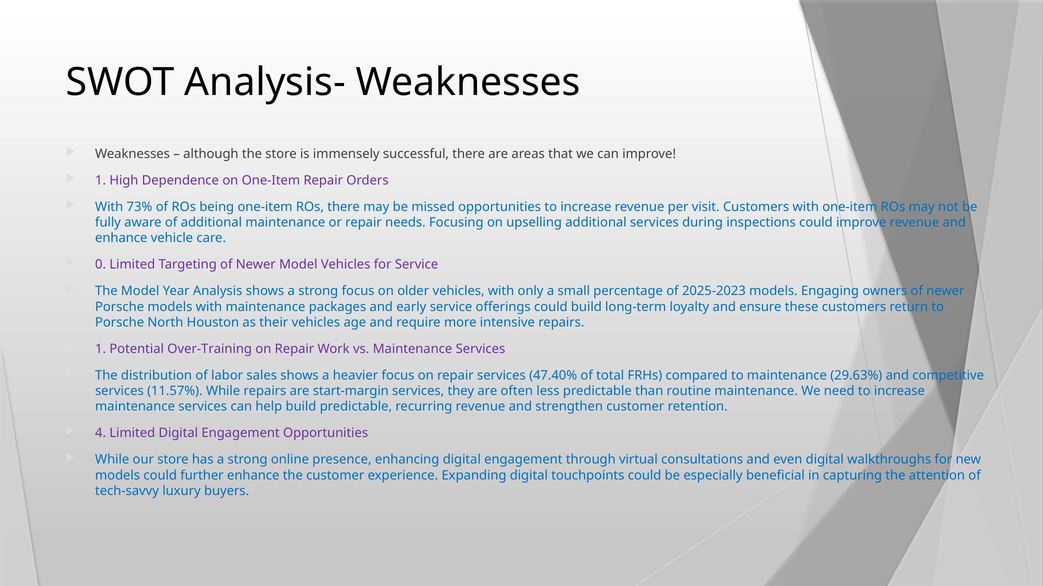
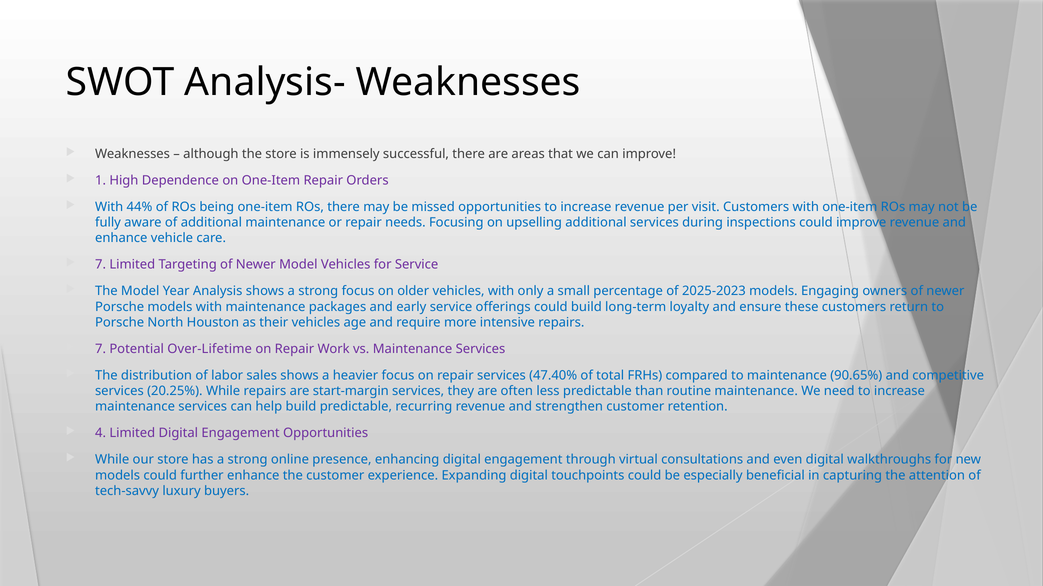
73%: 73% -> 44% (139, 207)
0: 0 -> 7 (101, 265)
1: 1 -> 7 (101, 349)
Over-Training: Over-Training -> Over-Lifetime (210, 349)
29.63%: 29.63% -> 90.65% (856, 376)
11.57%: 11.57% -> 20.25% (175, 391)
